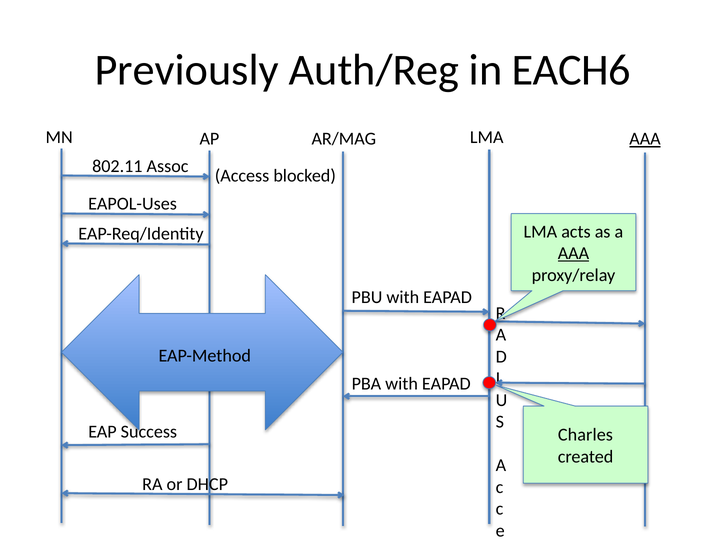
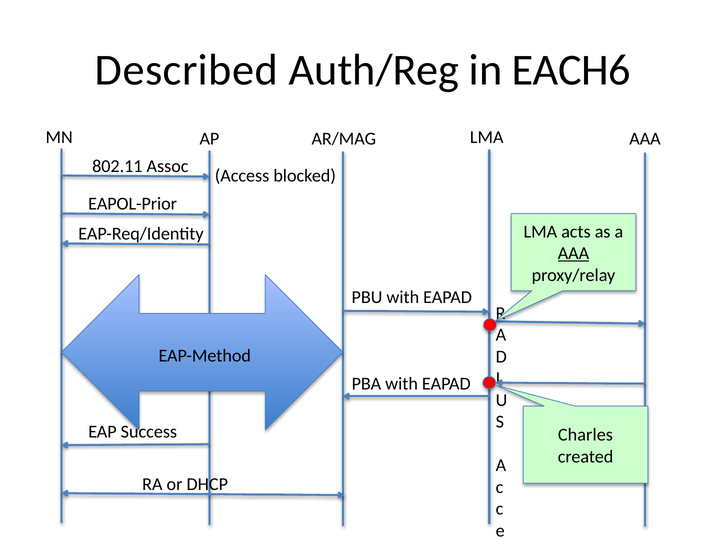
Previously: Previously -> Described (186, 70)
AAA underline: present -> none (645, 139)
EAPOL-Uses: EAPOL-Uses -> EAPOL-Prior (133, 204)
